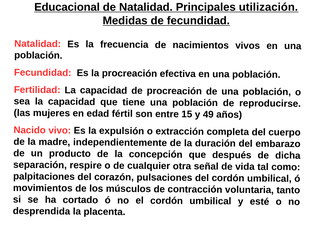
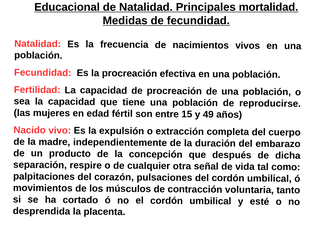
utilización: utilización -> mortalidad (269, 7)
